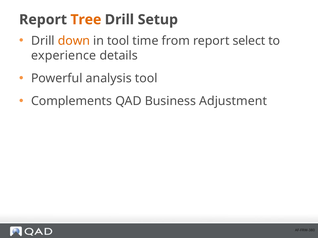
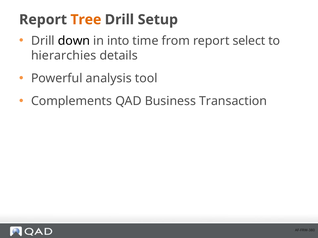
down colour: orange -> black (74, 41)
in tool: tool -> into (118, 41)
experience: experience -> hierarchies (64, 56)
Adjustment: Adjustment -> Transaction (233, 101)
